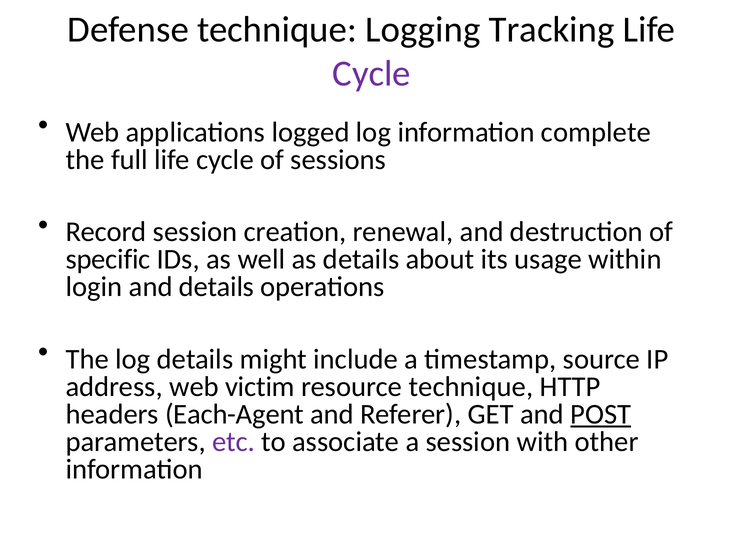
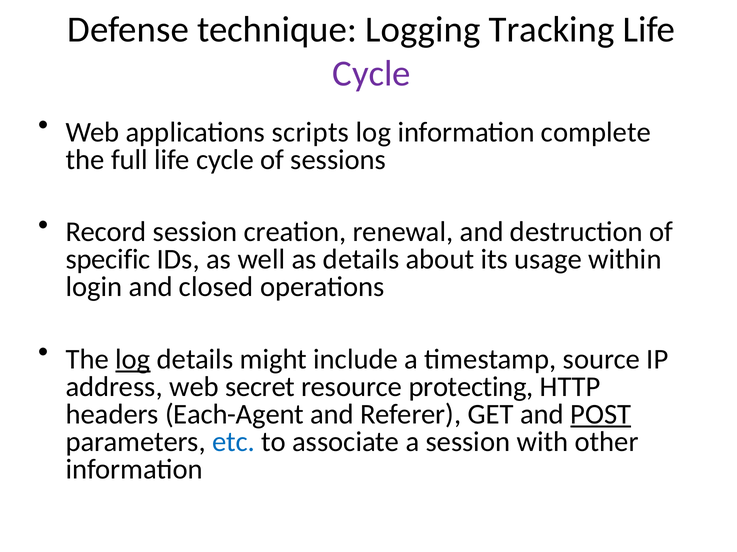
logged: logged -> scripts (310, 132)
and details: details -> closed (216, 287)
log underline: none -> present (133, 360)
victim: victim -> secret (260, 387)
resource technique: technique -> protecting (471, 387)
etc colour: purple -> blue (234, 442)
